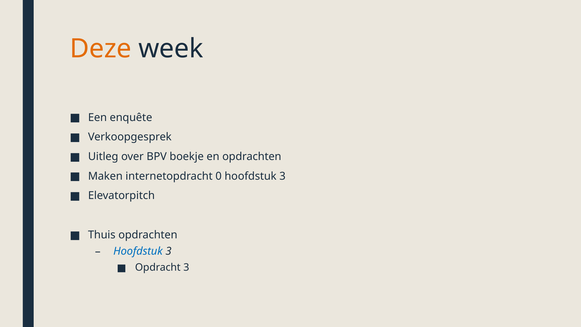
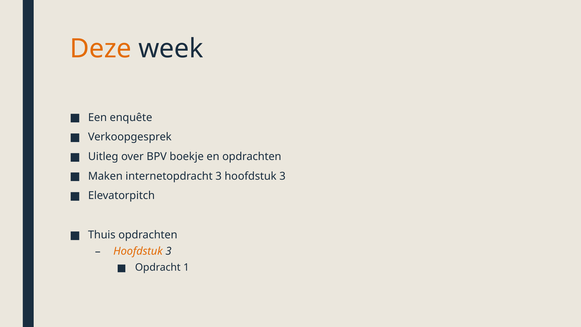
internetopdracht 0: 0 -> 3 (219, 176)
Hoofdstuk colour: blue -> orange (138, 251)
Opdracht 3: 3 -> 1 (186, 267)
